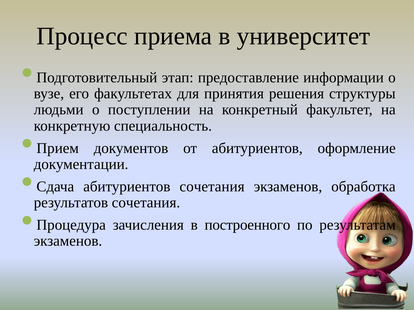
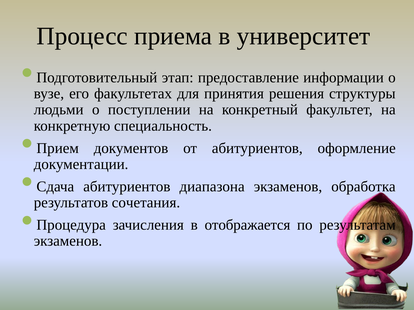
абитуриентов сочетания: сочетания -> диапазона (212, 187)
построенного: построенного -> отображается (247, 225)
